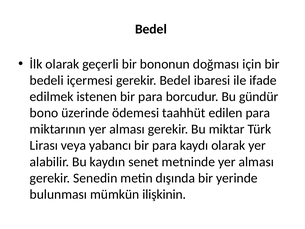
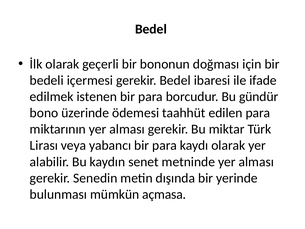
ilişkinin: ilişkinin -> açmasa (164, 194)
